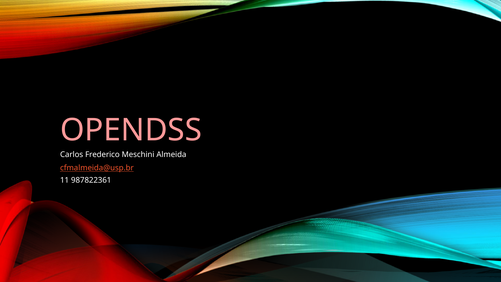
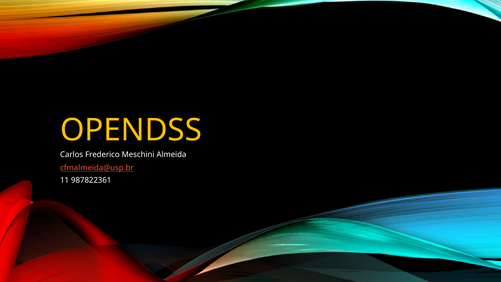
OPENDSS colour: pink -> yellow (131, 130)
